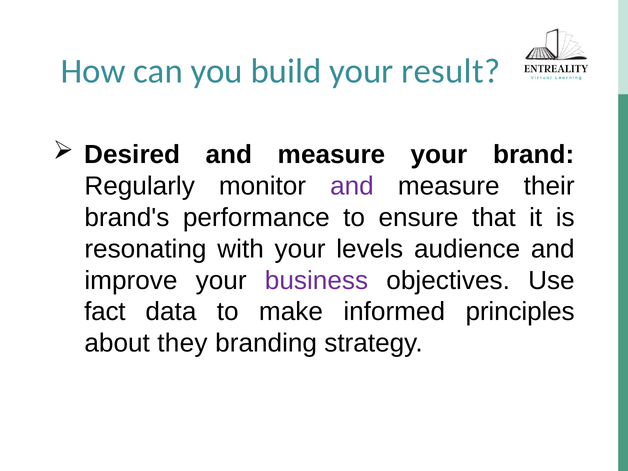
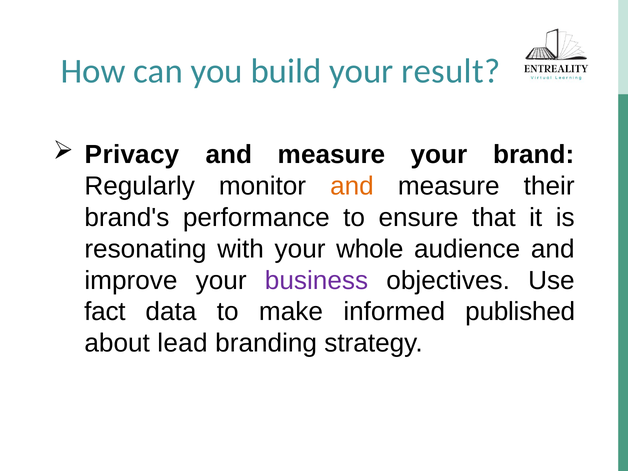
Desired: Desired -> Privacy (132, 155)
and colour: purple -> orange (352, 186)
levels: levels -> whole (370, 249)
principles: principles -> published (520, 312)
they: they -> lead (182, 343)
